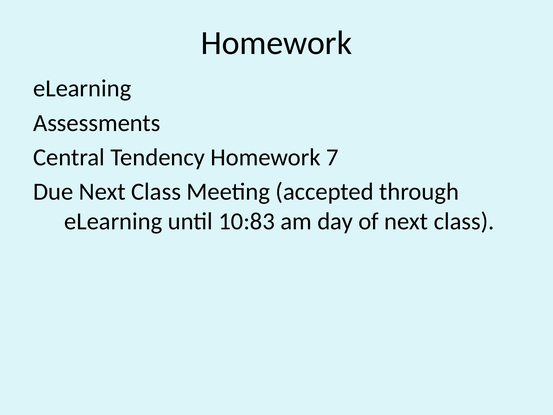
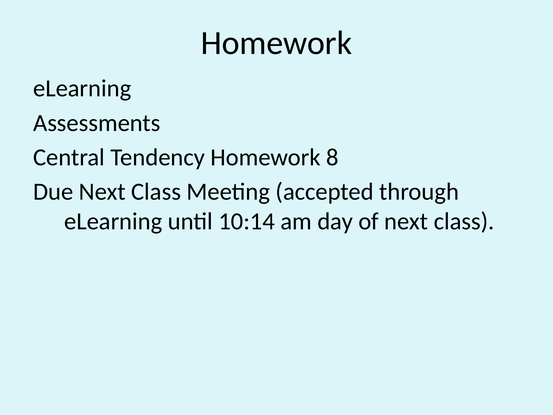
7: 7 -> 8 (332, 157)
10:83: 10:83 -> 10:14 (247, 221)
